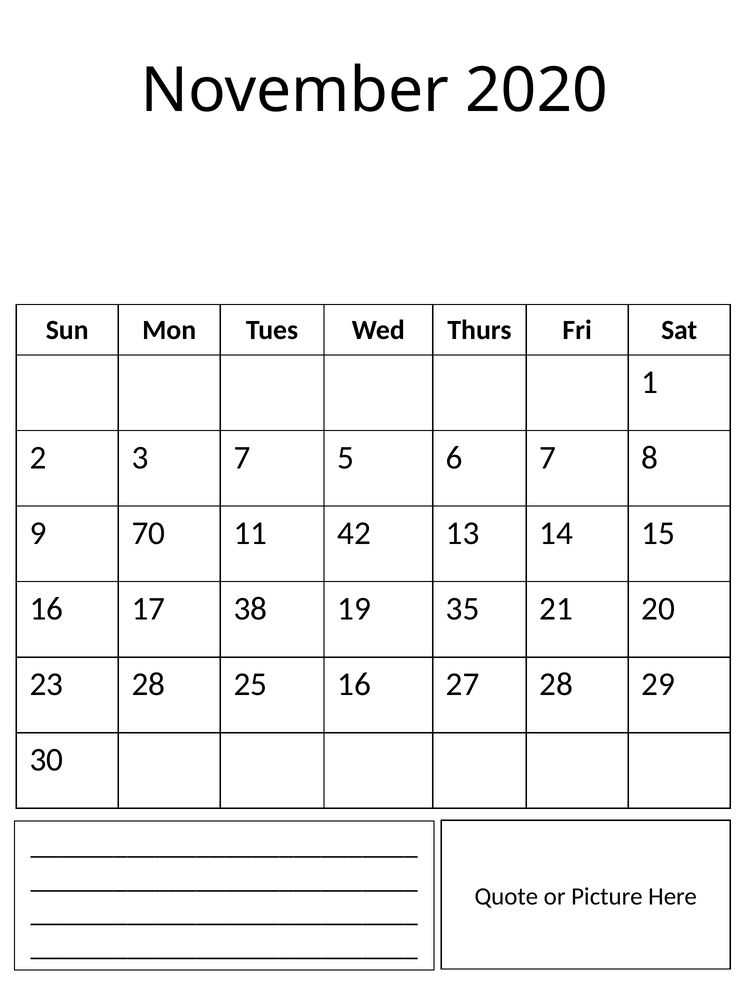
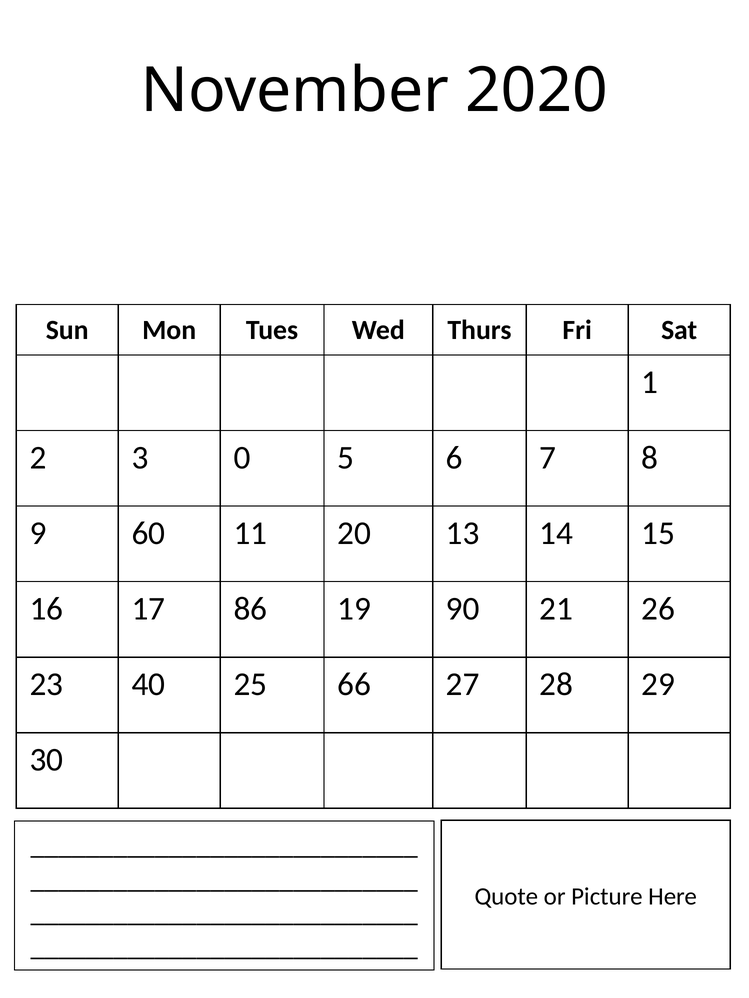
3 7: 7 -> 0 (242, 458)
70: 70 -> 60 (148, 534)
42: 42 -> 20 (354, 534)
38: 38 -> 86 (250, 609)
35: 35 -> 90 (463, 609)
20: 20 -> 26 (658, 609)
23 28: 28 -> 40 (148, 685)
25 16: 16 -> 66 (354, 685)
